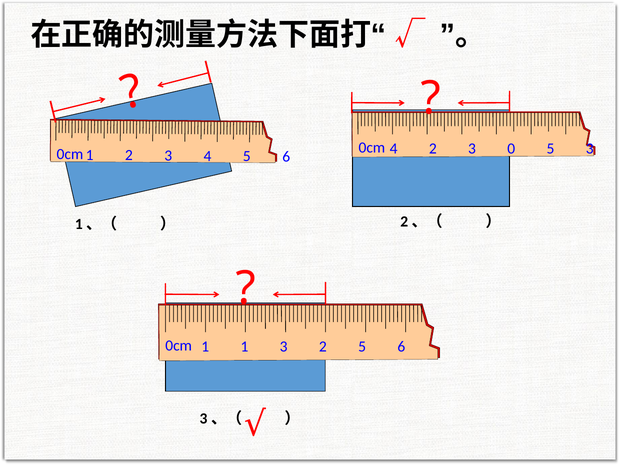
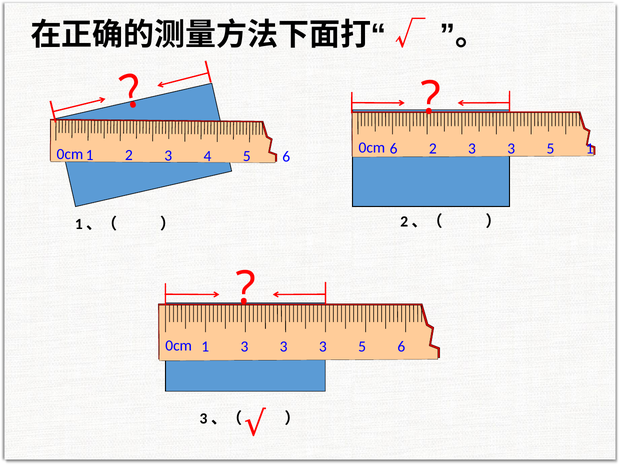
0cm 4: 4 -> 6 (394, 148)
2 3 0: 0 -> 3 (511, 148)
5 3: 3 -> 1 (590, 148)
1 1: 1 -> 3 (244, 346)
2: 2 -> 3 (323, 346)
